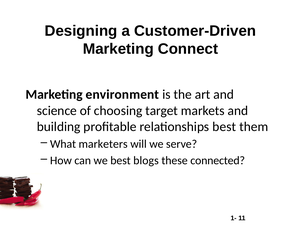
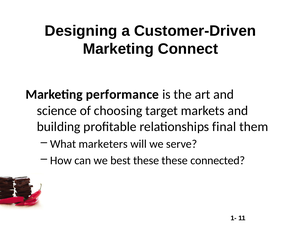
environment: environment -> performance (122, 94)
relationships best: best -> final (224, 127)
best blogs: blogs -> these (146, 160)
